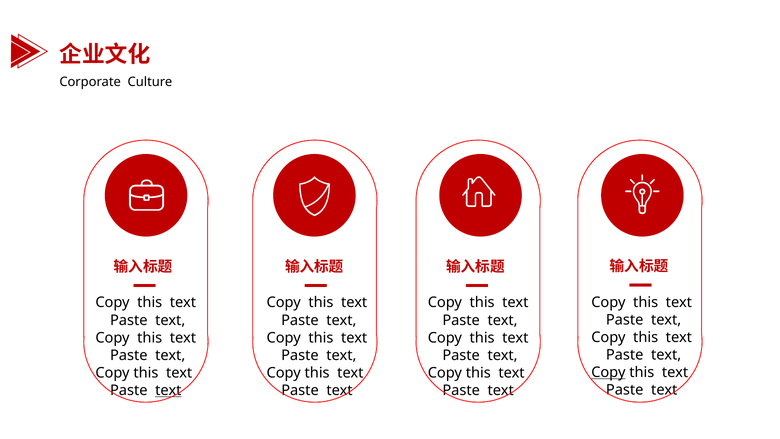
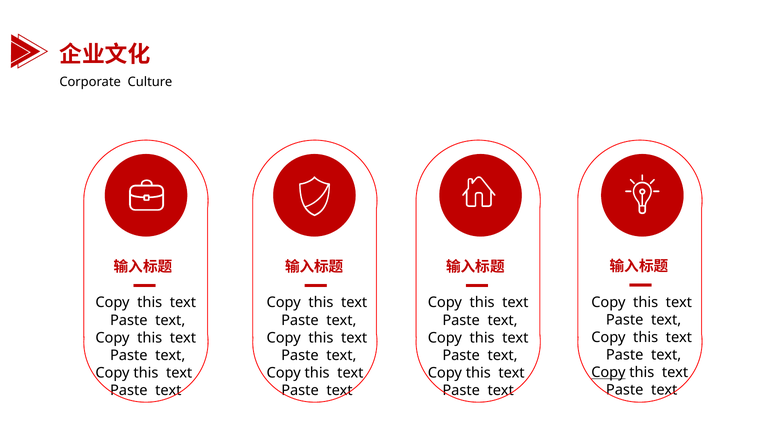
text underline: present -> none (168, 390)
